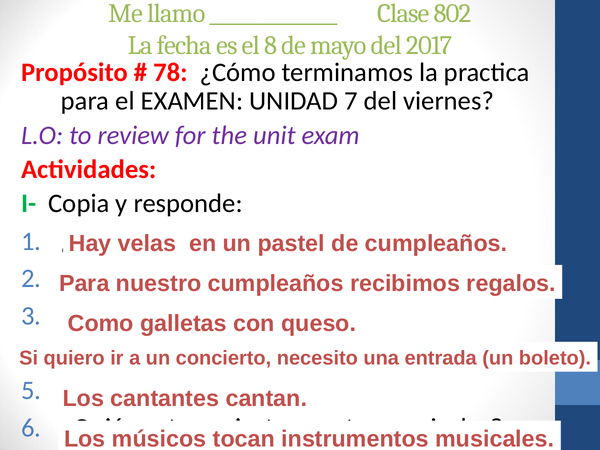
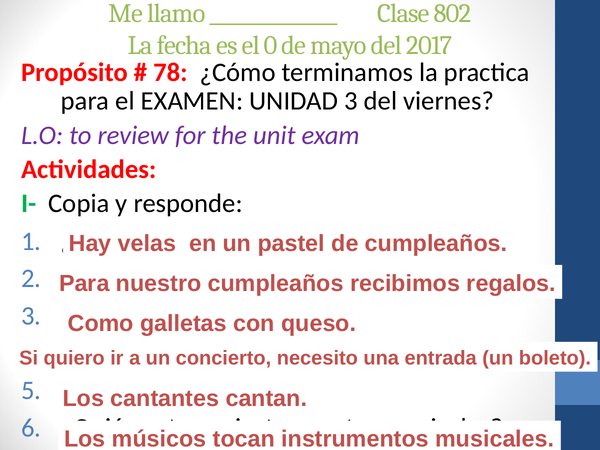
8: 8 -> 0 (271, 45)
UNIDAD 7: 7 -> 3 (351, 101)
